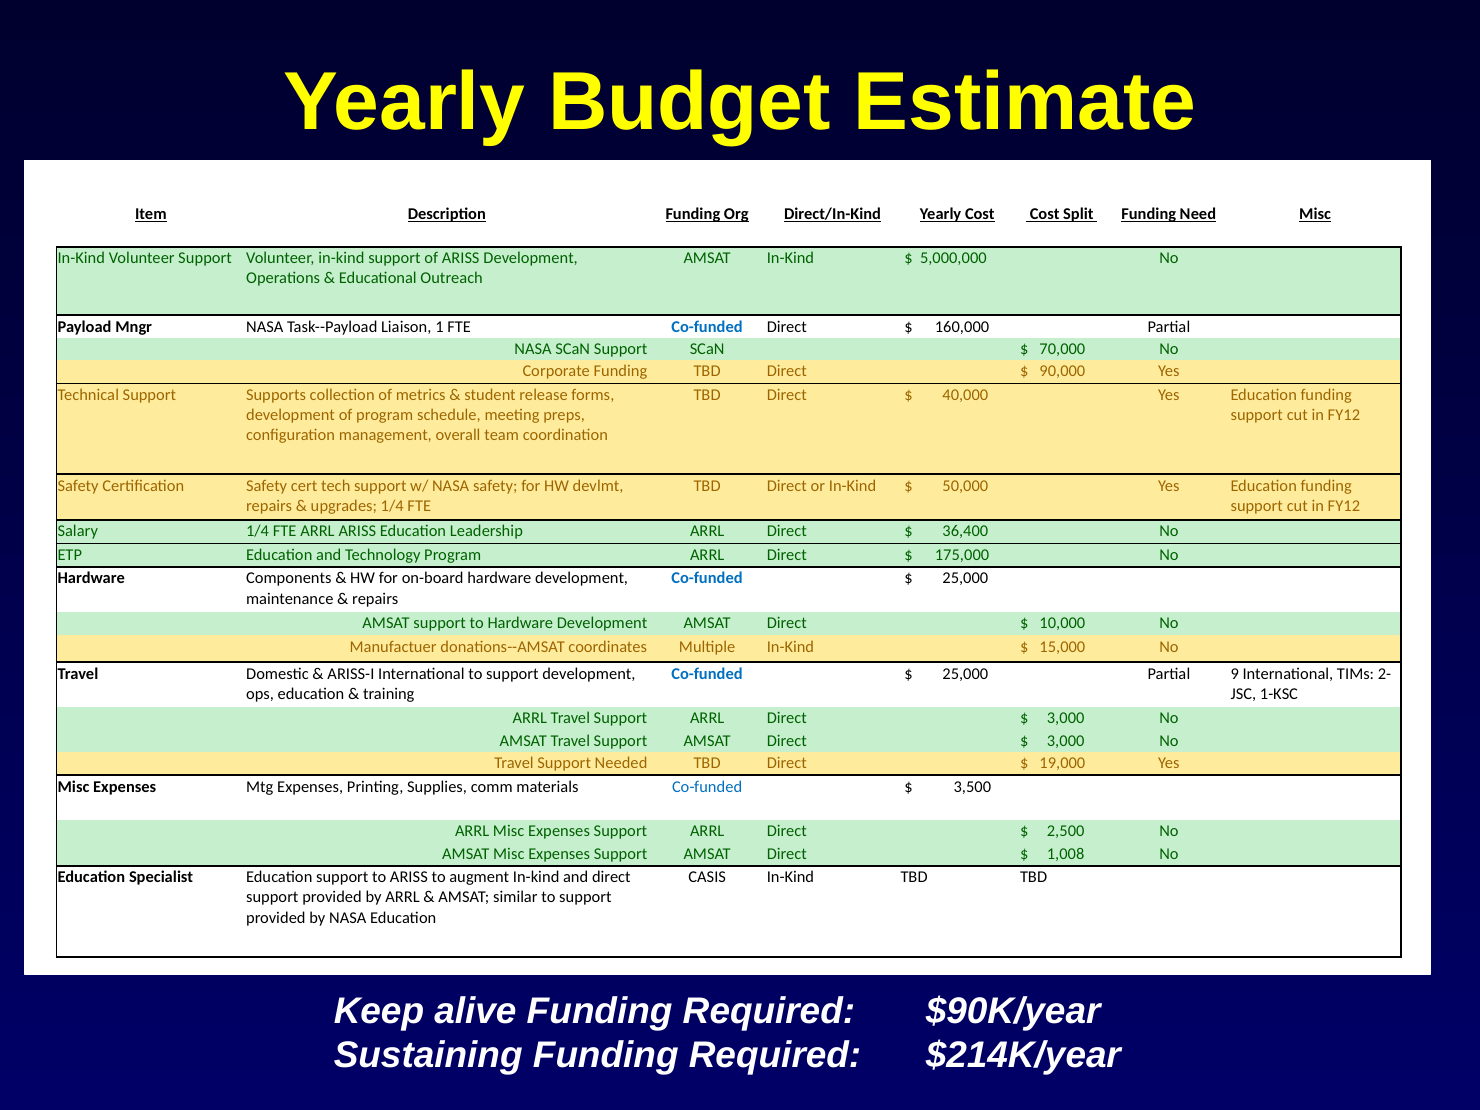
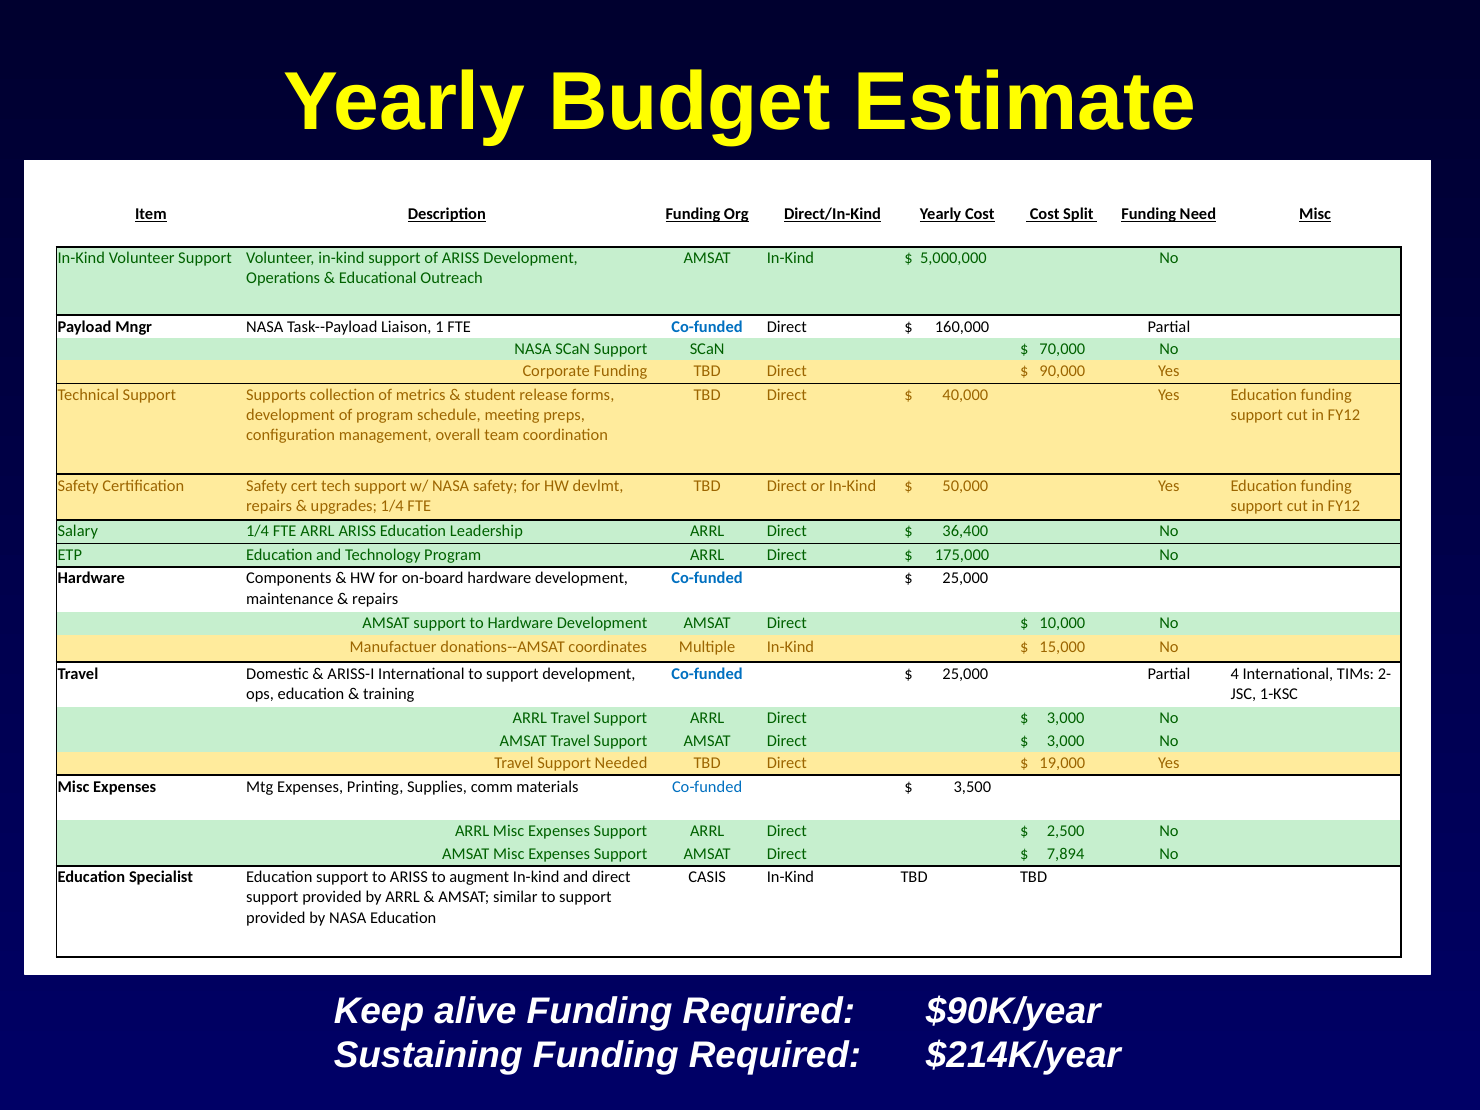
9: 9 -> 4 (1235, 674)
1,008: 1,008 -> 7,894 (1066, 854)
